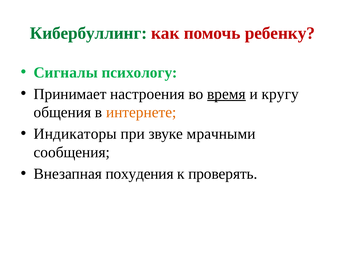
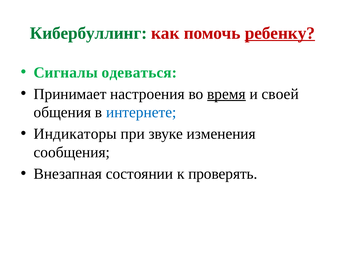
ребенку underline: none -> present (280, 33)
психологу: психологу -> одеваться (139, 72)
кругу: кругу -> своей (280, 94)
интернете colour: orange -> blue (141, 112)
мрачными: мрачными -> изменения (221, 134)
похудения: похудения -> состоянии (139, 174)
